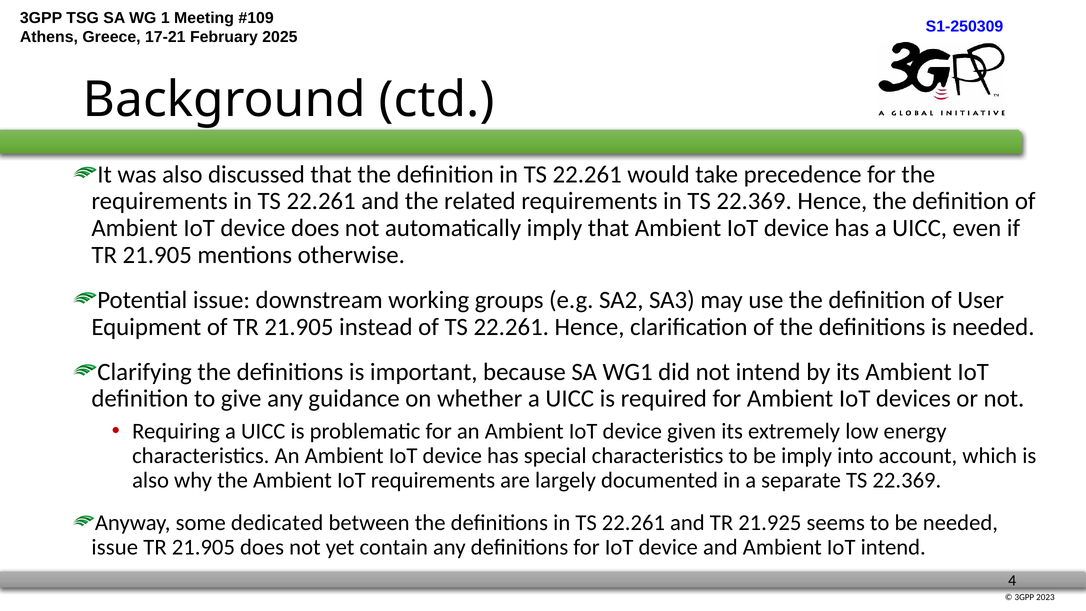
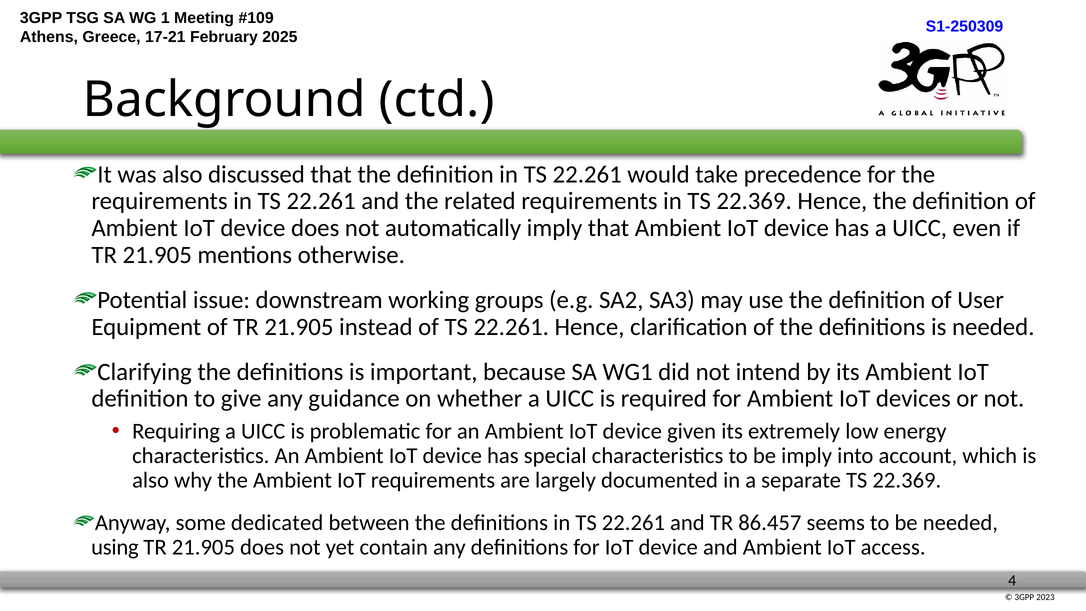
21.925: 21.925 -> 86.457 (770, 523)
issue: issue -> using (115, 547)
IoT intend: intend -> access (893, 547)
